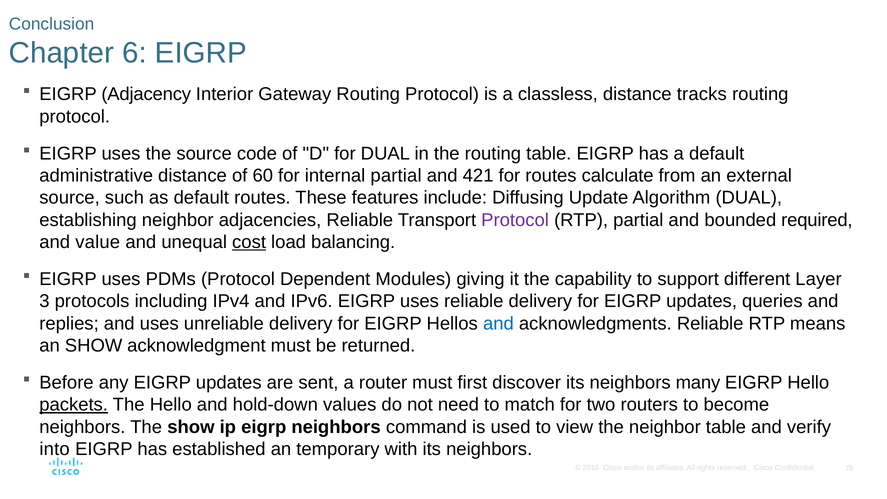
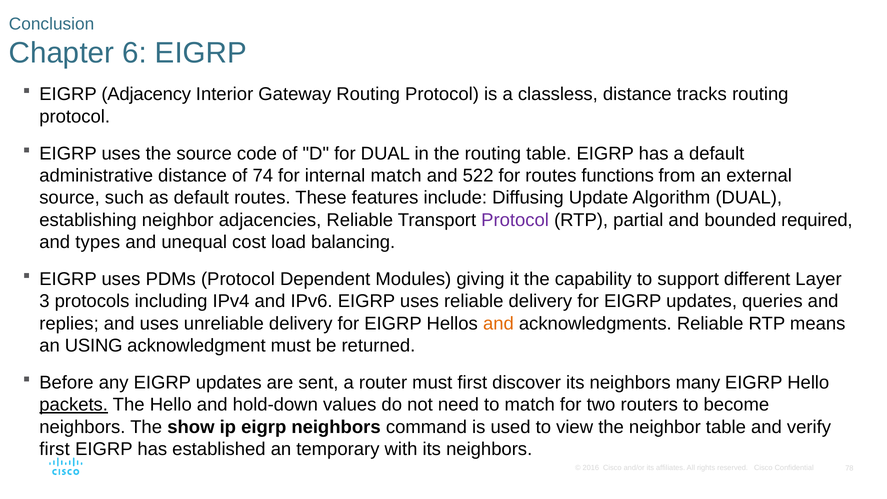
60: 60 -> 74 (263, 176)
internal partial: partial -> match (396, 176)
421: 421 -> 522 (478, 176)
calculate: calculate -> functions (618, 176)
value: value -> types (98, 242)
cost underline: present -> none (249, 242)
and colour: blue -> orange (498, 323)
an SHOW: SHOW -> USING (94, 346)
into: into -> first (55, 449)
